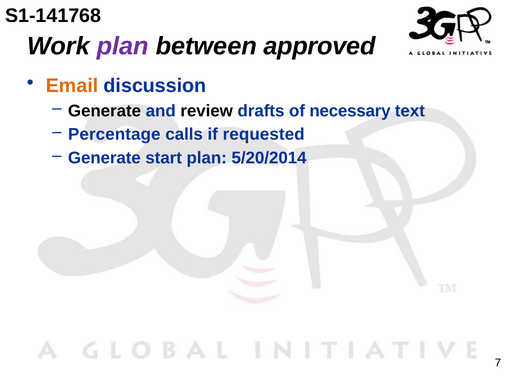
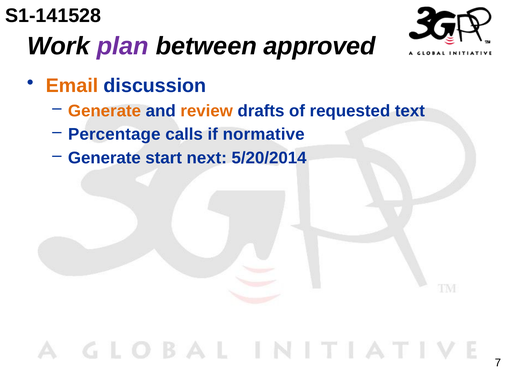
S1-141768: S1-141768 -> S1-141528 (53, 16)
Generate colour: black -> orange (105, 111)
review colour: black -> orange (207, 111)
necessary: necessary -> requested (350, 111)
requested: requested -> normative (264, 135)
start plan: plan -> next (207, 158)
